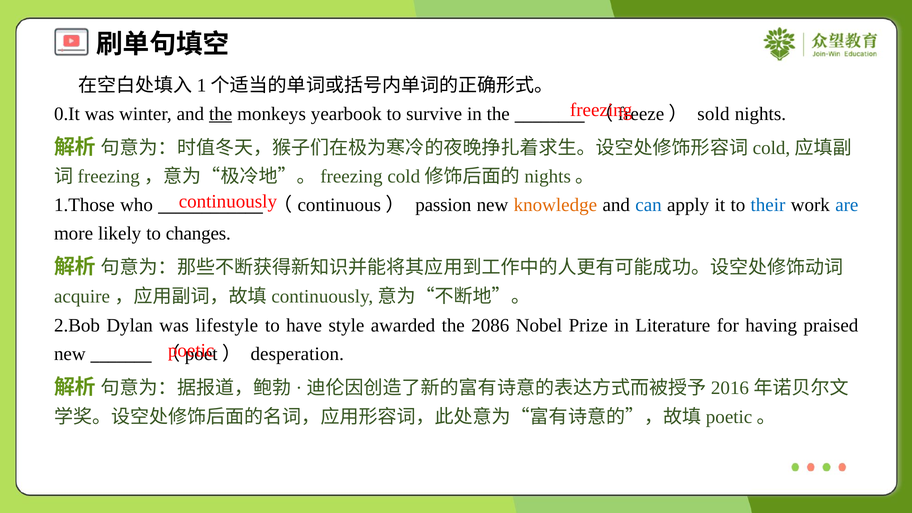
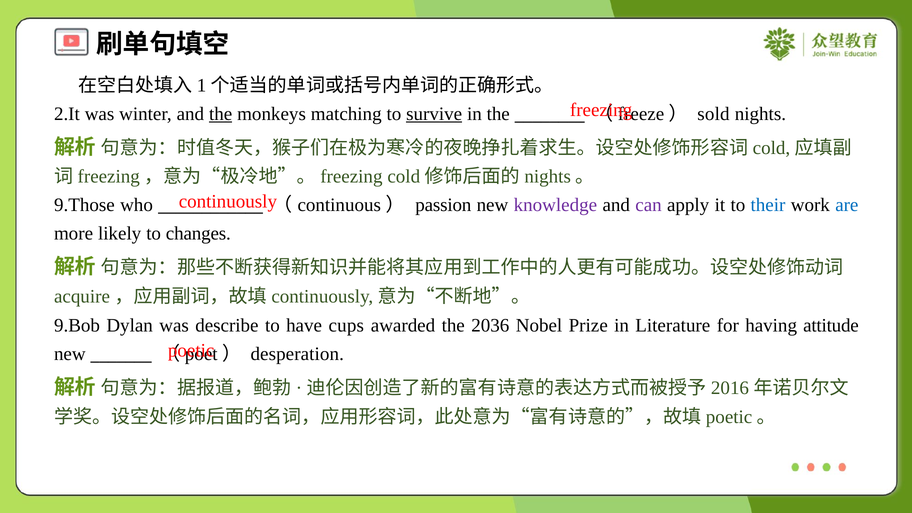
0.It: 0.It -> 2.It (67, 114)
yearbook: yearbook -> matching (346, 114)
survive underline: none -> present (434, 114)
1.Those: 1.Those -> 9.Those (84, 205)
knowledge colour: orange -> purple (555, 205)
can colour: blue -> purple (649, 205)
2.Bob: 2.Bob -> 9.Bob (77, 326)
lifestyle: lifestyle -> describe (227, 326)
style: style -> cups (346, 326)
2086: 2086 -> 2036 (490, 326)
praised: praised -> attitude (831, 326)
